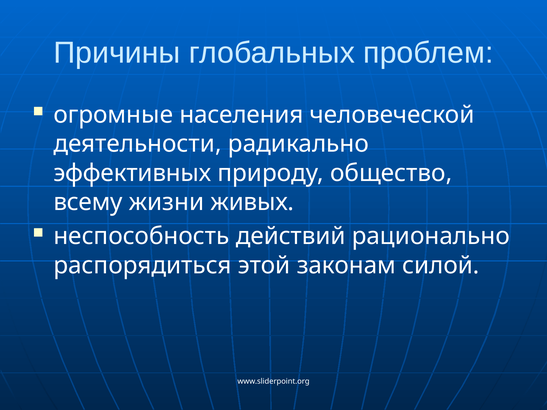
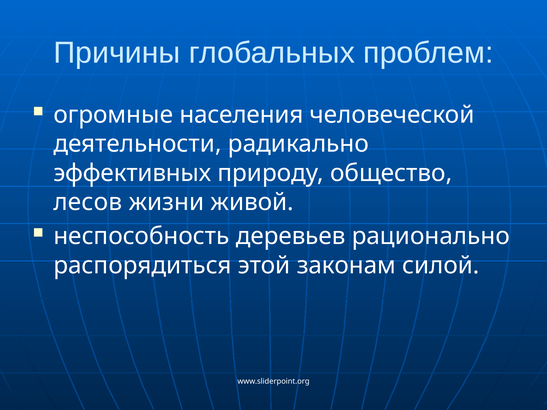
всему: всему -> лесов (88, 202)
живых: живых -> живой (252, 202)
действий: действий -> деревьев (291, 236)
